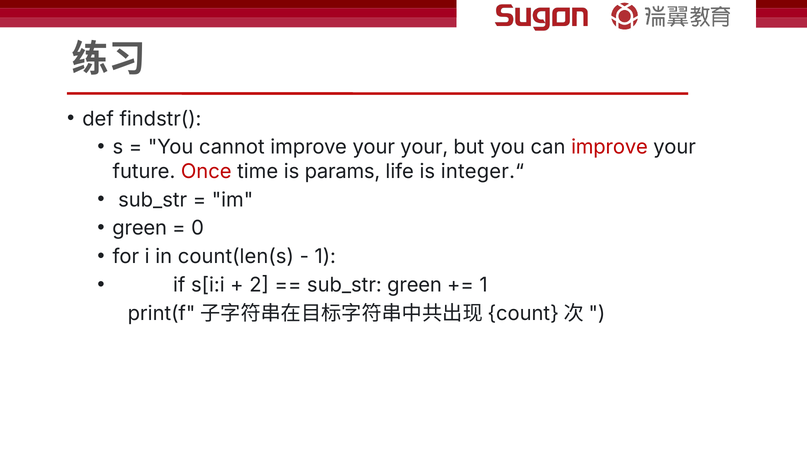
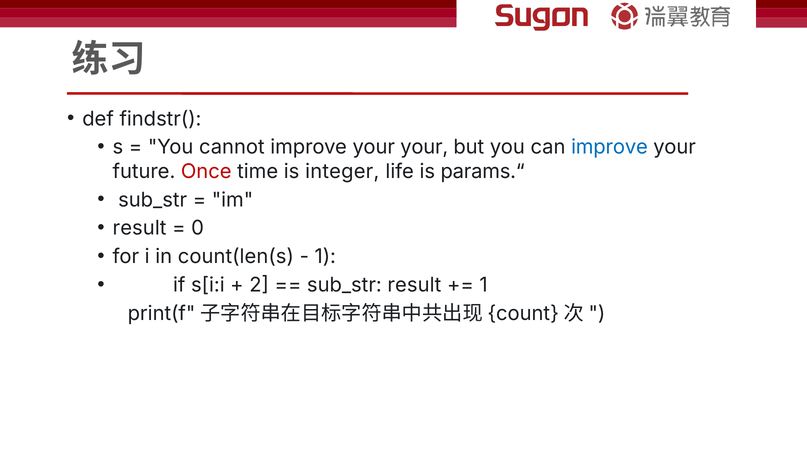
improve colour: red -> blue (609, 147)
params: params -> integer (342, 171)
integer.“: integer.“ -> params.“ (483, 171)
green: green -> result (140, 228)
sub_str green: green -> result (414, 285)
